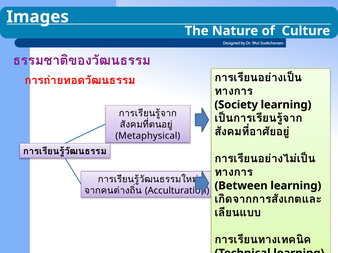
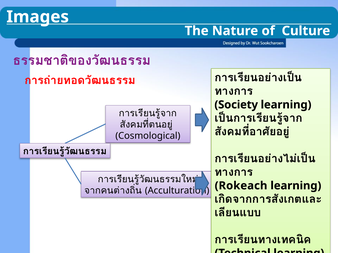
Metaphysical: Metaphysical -> Cosmological (148, 136)
Between: Between -> Rokeach (241, 186)
